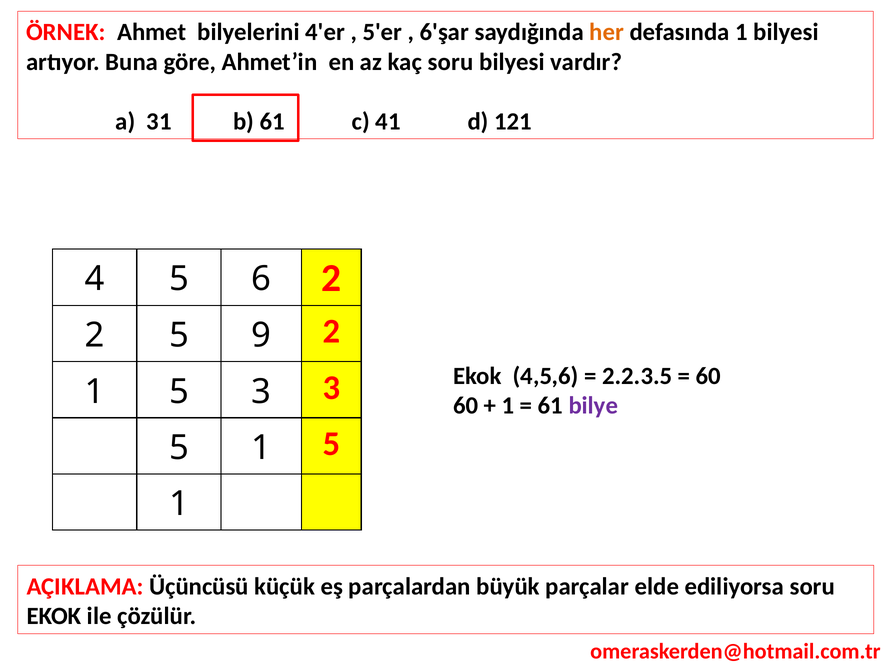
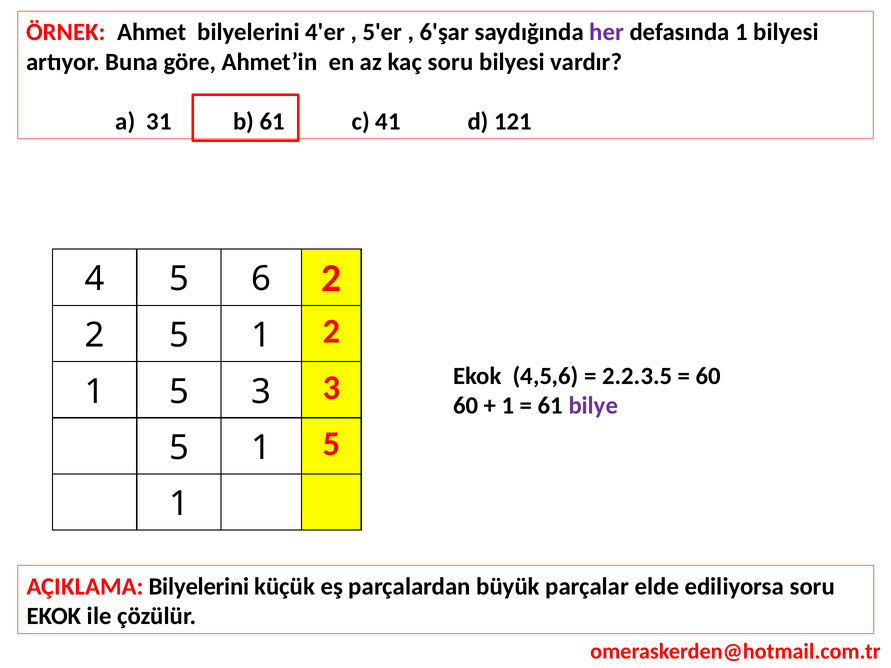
her colour: orange -> purple (607, 32)
2 5 9: 9 -> 1 (261, 336)
AÇIKLAMA Üçüncüsü: Üçüncüsü -> Bilyelerini (199, 587)
